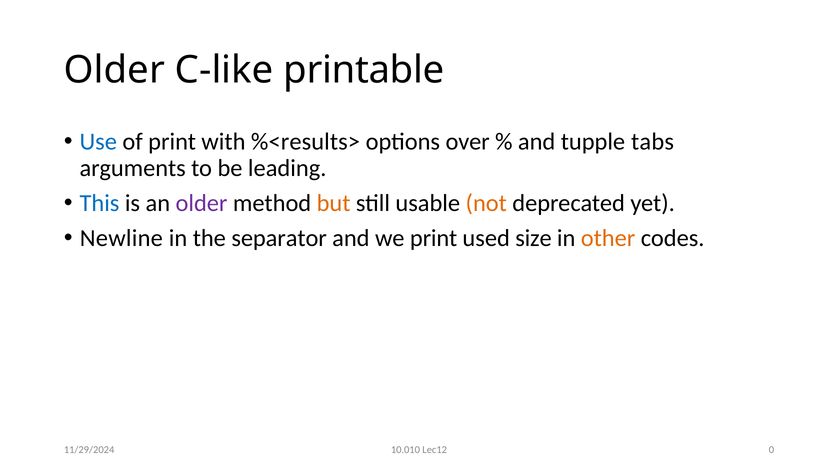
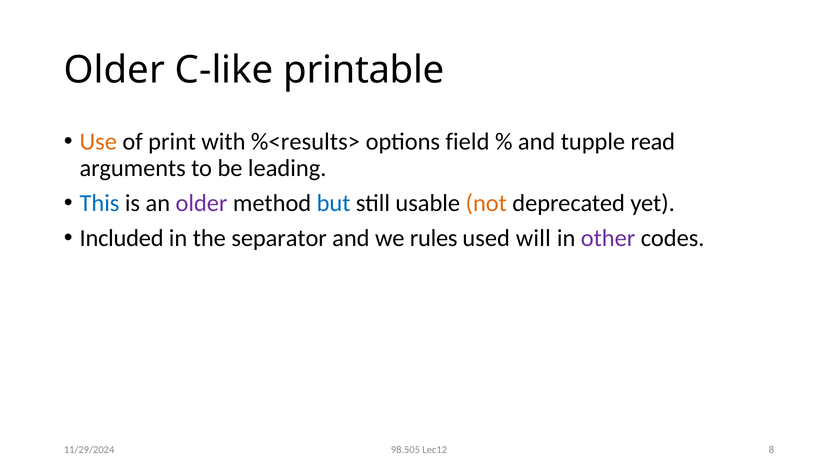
Use colour: blue -> orange (98, 142)
over: over -> field (467, 142)
tabs: tabs -> read (653, 142)
but colour: orange -> blue (334, 203)
Newline: Newline -> Included (122, 238)
we print: print -> rules (434, 238)
size: size -> will (533, 238)
other colour: orange -> purple (608, 238)
10.010: 10.010 -> 98.505 (405, 450)
0: 0 -> 8 (771, 450)
